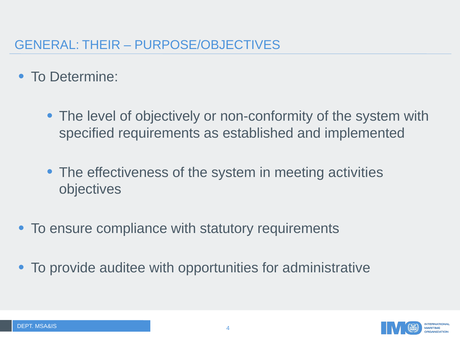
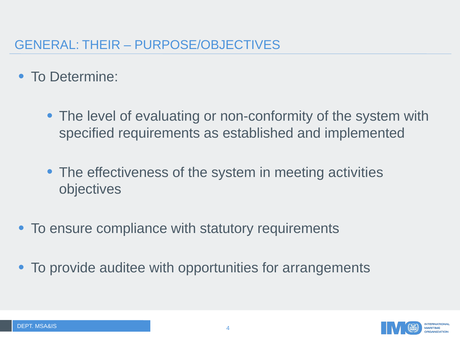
objectively: objectively -> evaluating (168, 116)
administrative: administrative -> arrangements (326, 268)
